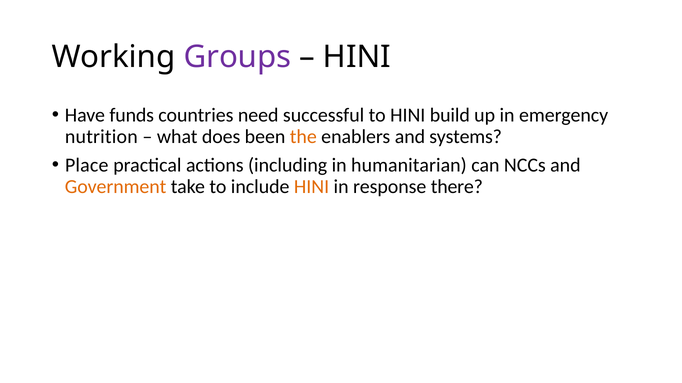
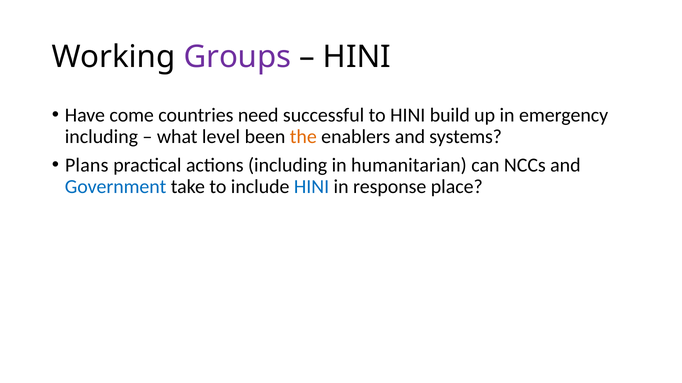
funds: funds -> come (132, 115)
nutrition: nutrition -> including (101, 137)
does: does -> level (221, 137)
Place: Place -> Plans (87, 165)
Government colour: orange -> blue (116, 187)
HINI colour: orange -> blue (312, 187)
there: there -> place (457, 187)
